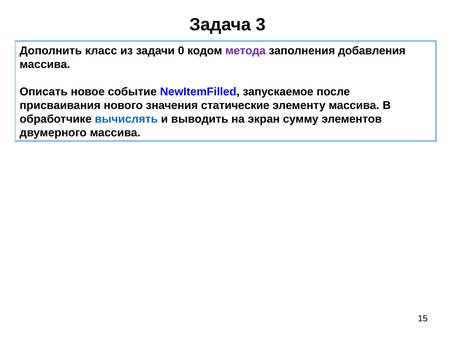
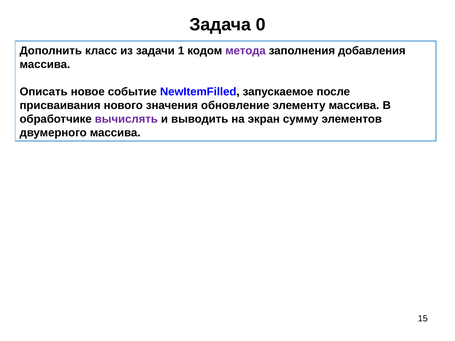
3: 3 -> 0 (261, 25)
0: 0 -> 1 (181, 51)
статические: статические -> обновление (235, 106)
вычислять colour: blue -> purple (126, 119)
